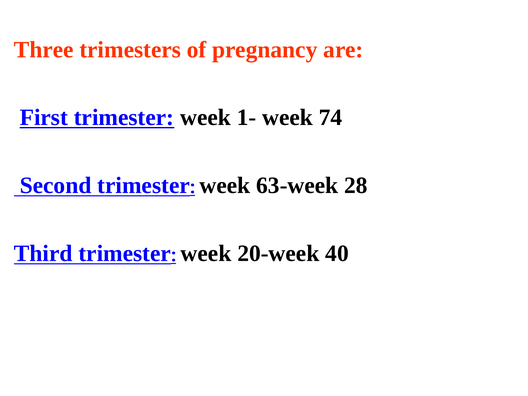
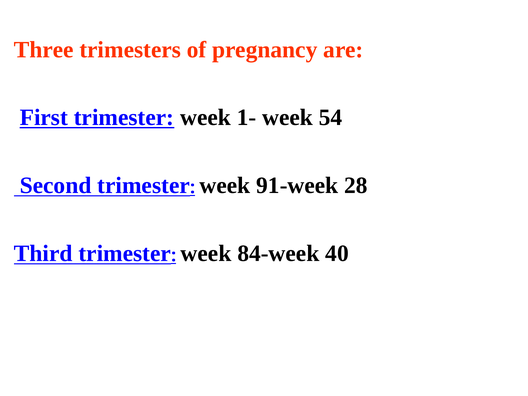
74: 74 -> 54 (331, 117)
63-week: 63-week -> 91-week (297, 186)
20-week: 20-week -> 84-week (278, 254)
